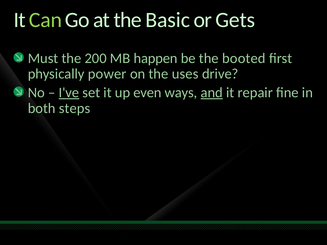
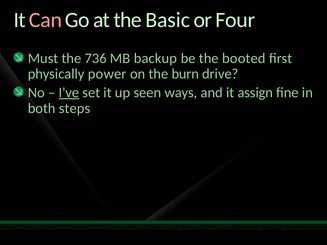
Can colour: light green -> pink (45, 20)
Gets: Gets -> Four (235, 20)
200: 200 -> 736 (96, 58)
happen: happen -> backup (155, 58)
uses: uses -> burn (185, 74)
even: even -> seen (147, 93)
and underline: present -> none (212, 93)
repair: repair -> assign (255, 93)
